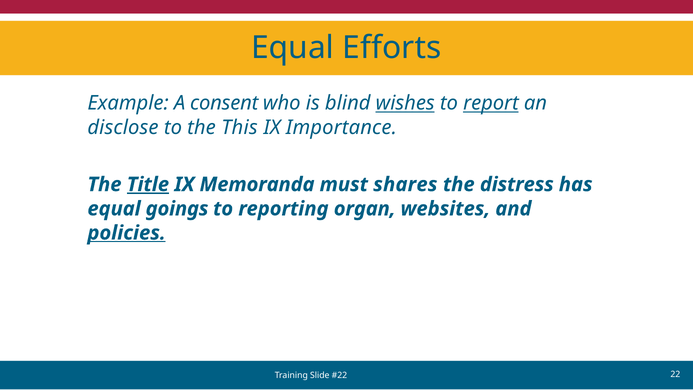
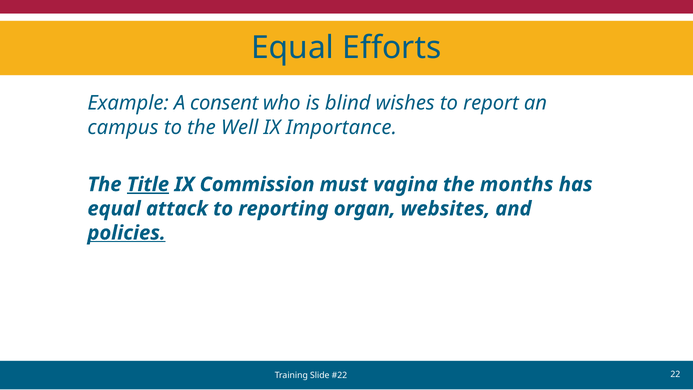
wishes underline: present -> none (405, 103)
report underline: present -> none (491, 103)
disclose: disclose -> campus (123, 127)
This: This -> Well (240, 127)
Memoranda: Memoranda -> Commission (257, 184)
shares: shares -> vagina (405, 184)
distress: distress -> months (517, 184)
goings: goings -> attack (177, 209)
